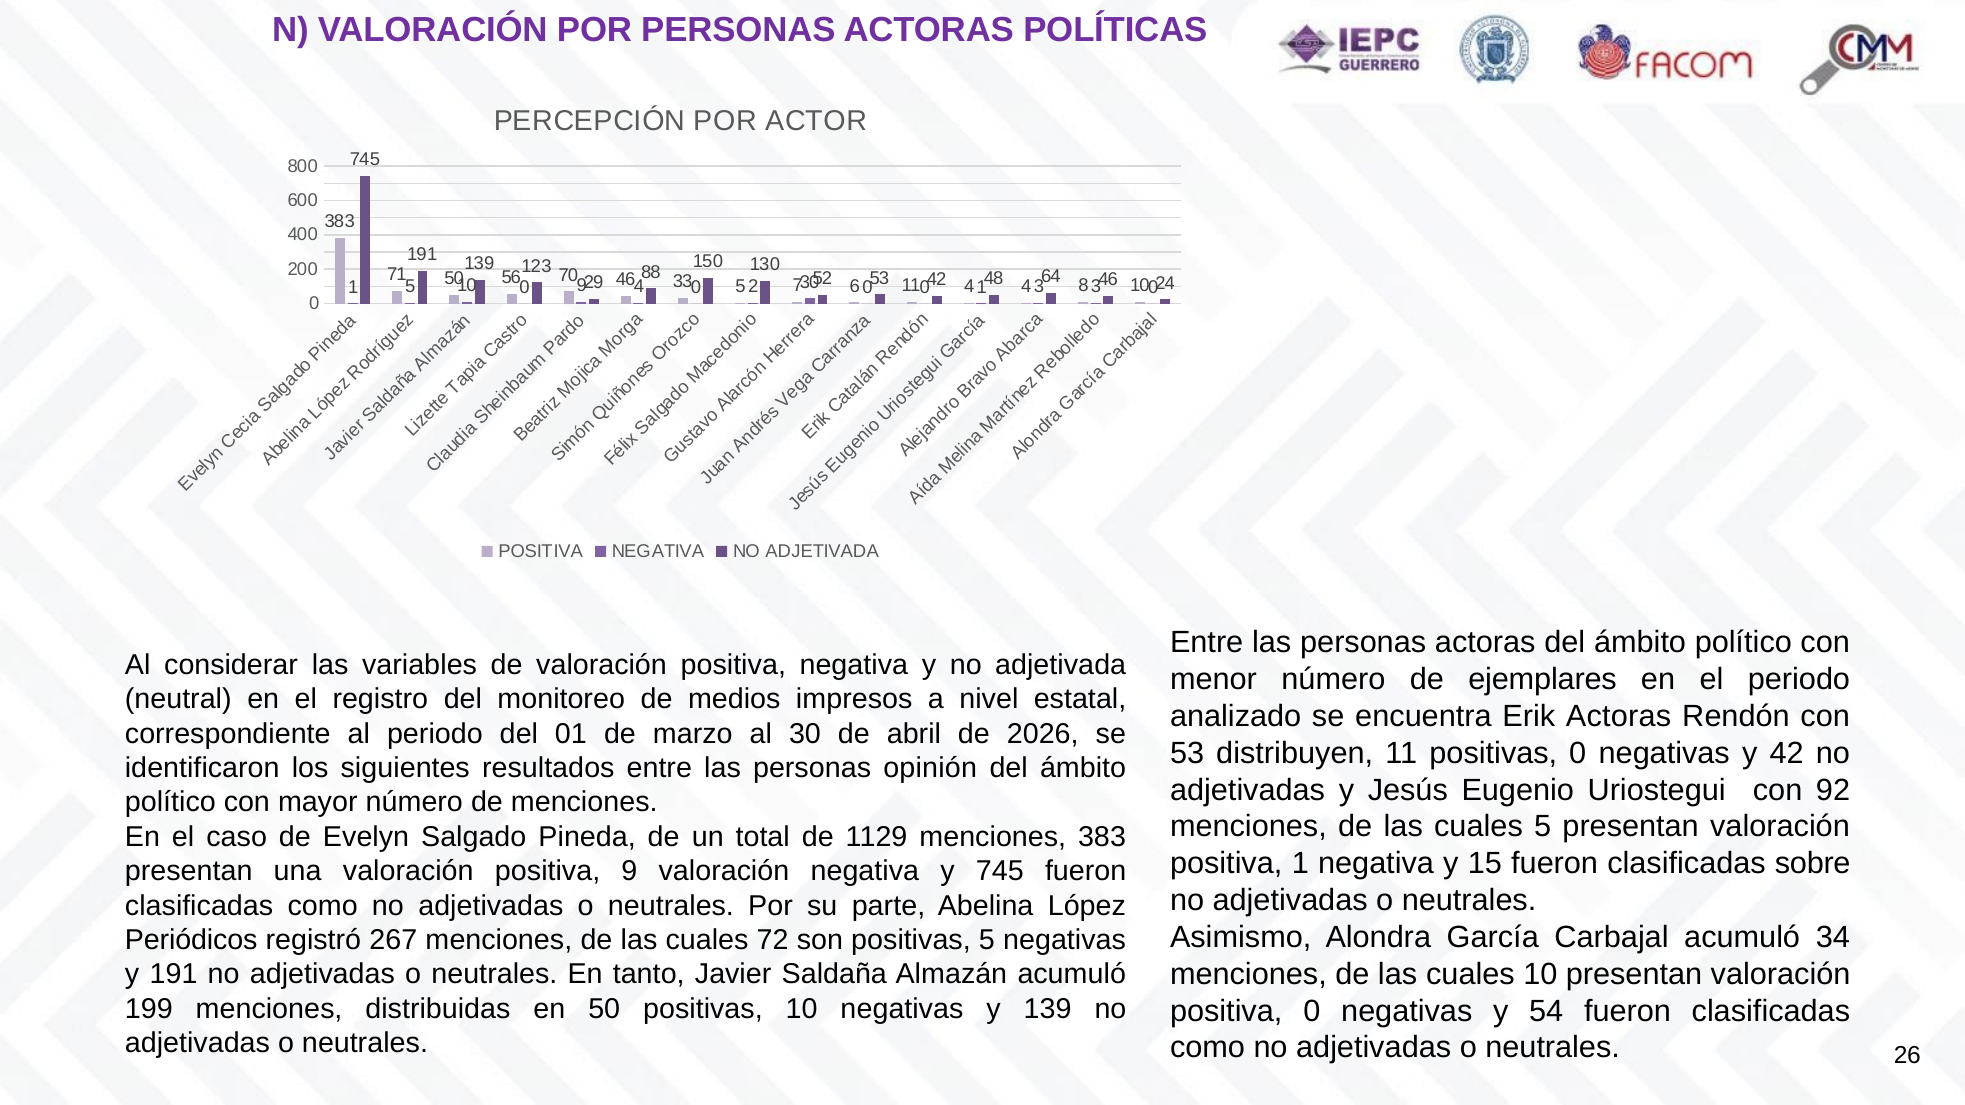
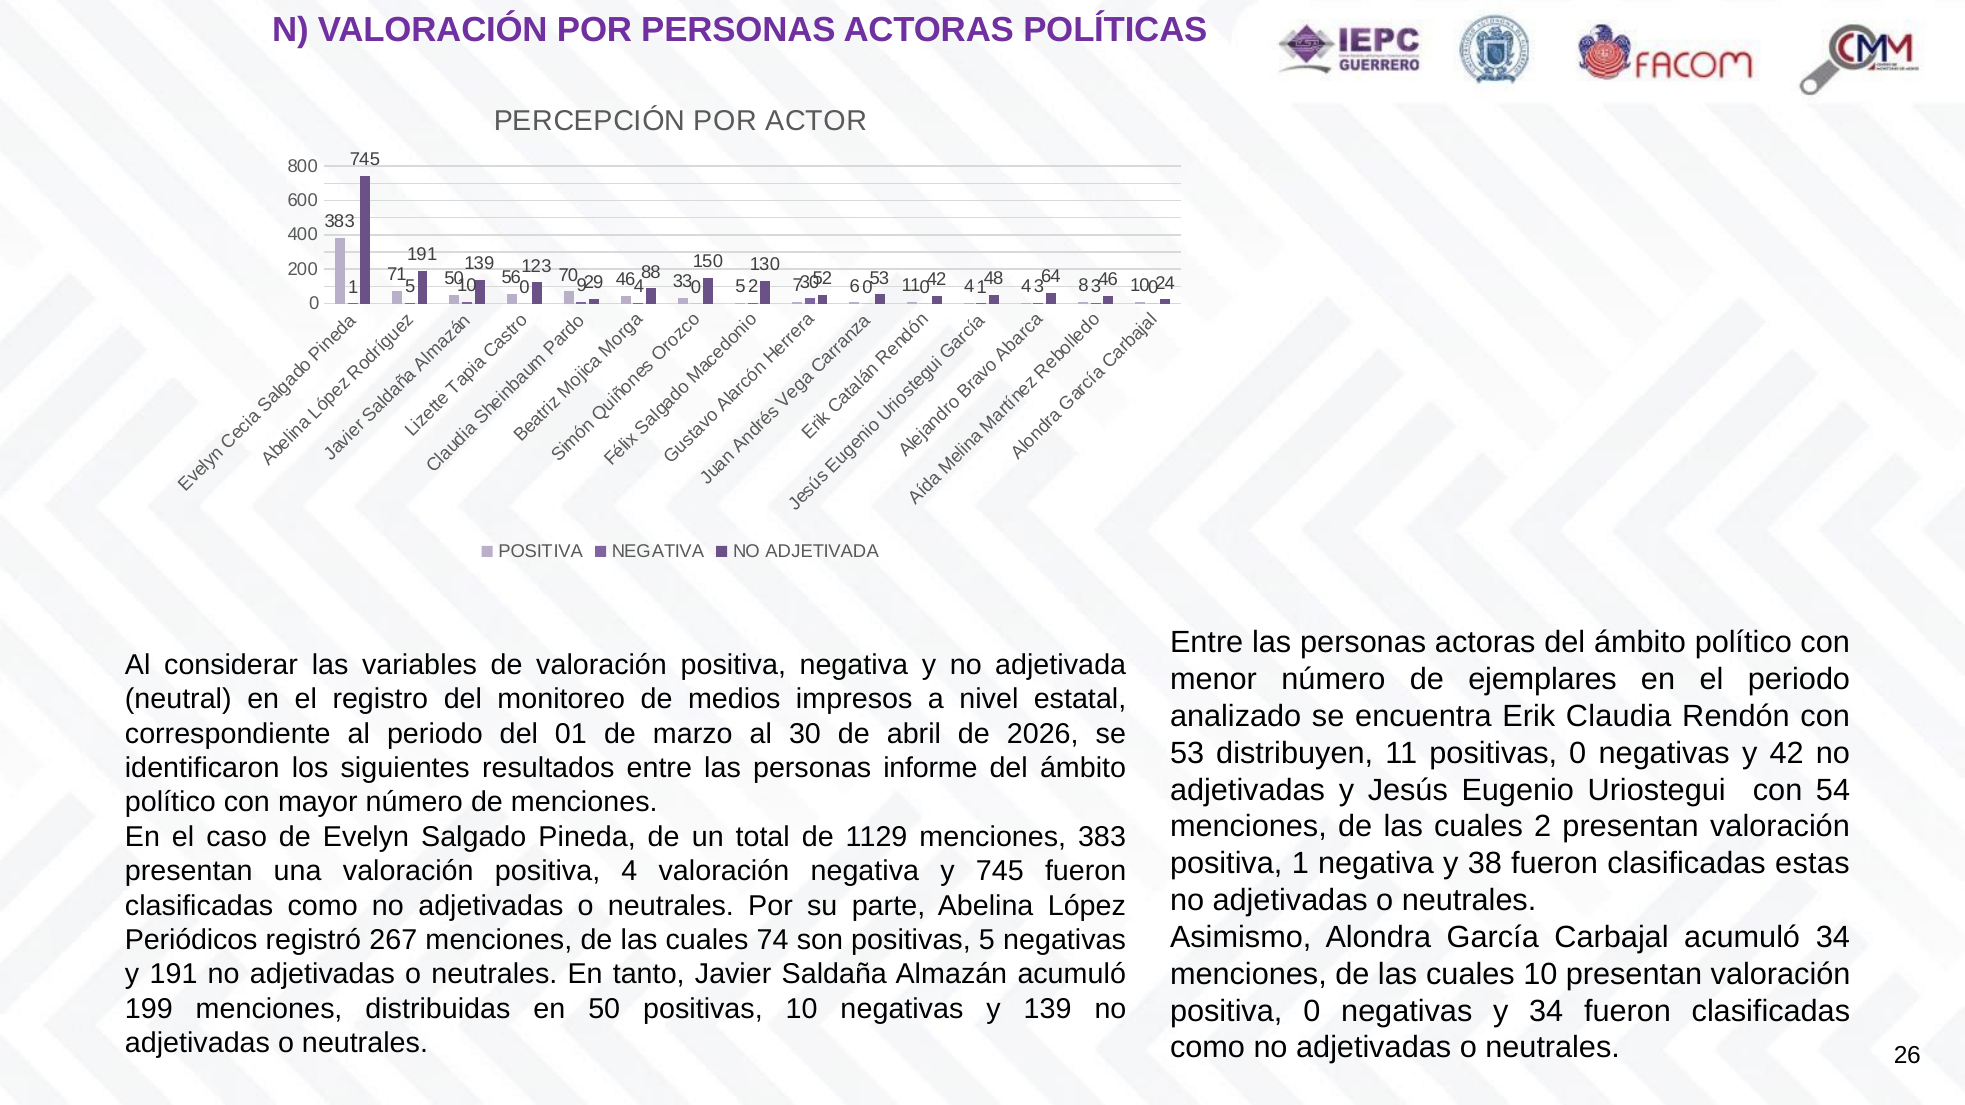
Erik Actoras: Actoras -> Claudia (1619, 716)
opinión: opinión -> informe (930, 768)
92: 92 -> 54 (1833, 790)
cuales 5: 5 -> 2 (1543, 827)
15: 15 -> 38 (1485, 864)
sobre: sobre -> estas (1812, 864)
positiva 9: 9 -> 4 (629, 871)
72: 72 -> 74 (773, 940)
y 54: 54 -> 34 (1546, 1011)
